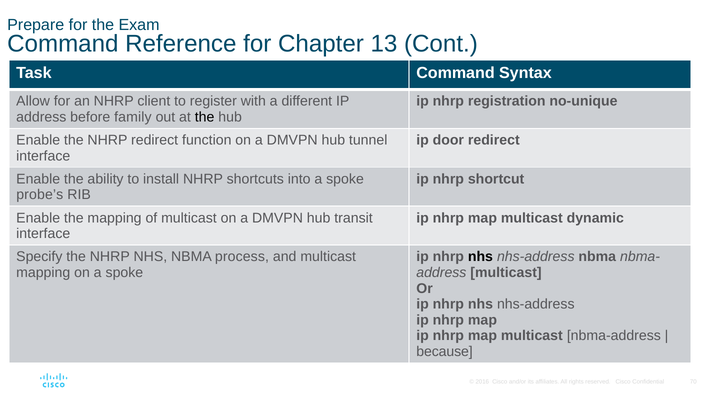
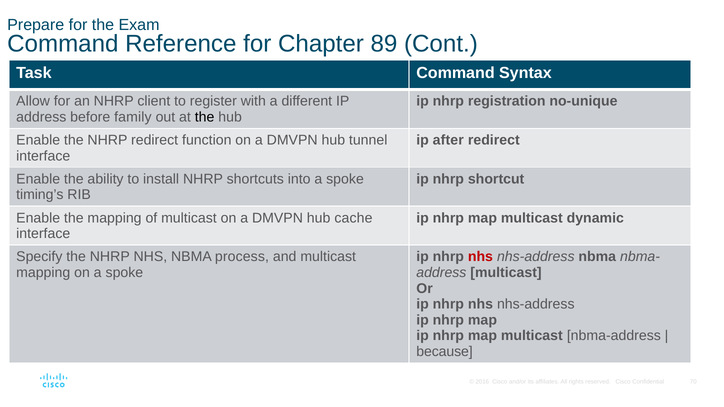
13: 13 -> 89 (384, 44)
door: door -> after (448, 140)
probe’s: probe’s -> timing’s (40, 195)
transit: transit -> cache (353, 218)
nhs colour: black -> red (480, 257)
